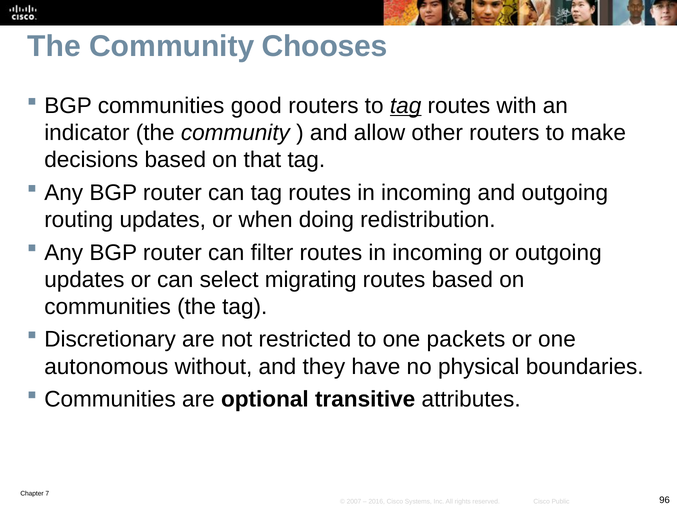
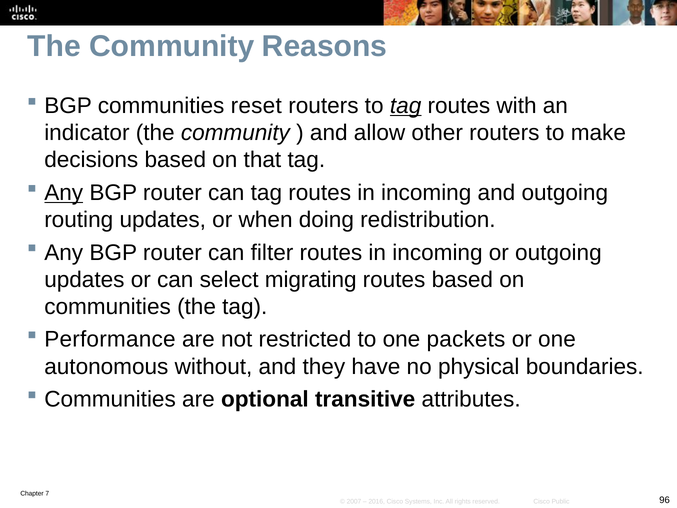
Chooses: Chooses -> Reasons (325, 46)
good: good -> reset (256, 106)
Any underline: none -> present (64, 193)
Discretionary: Discretionary -> Performance (110, 339)
